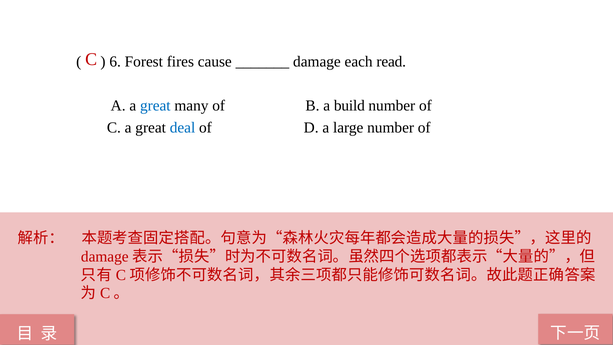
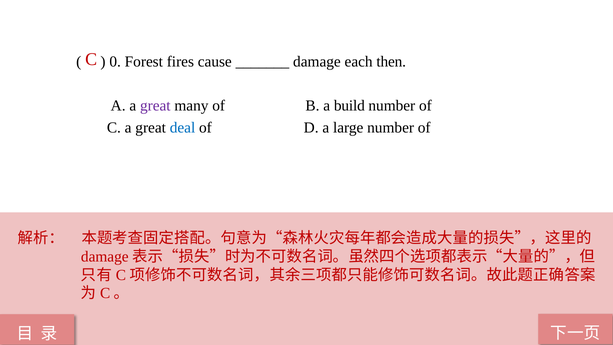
6: 6 -> 0 (115, 61)
read: read -> then (391, 61)
great colour: blue -> purple (155, 106)
